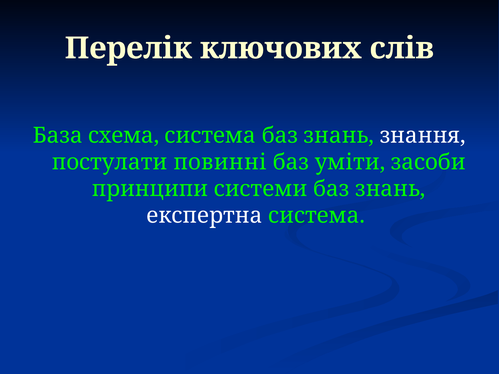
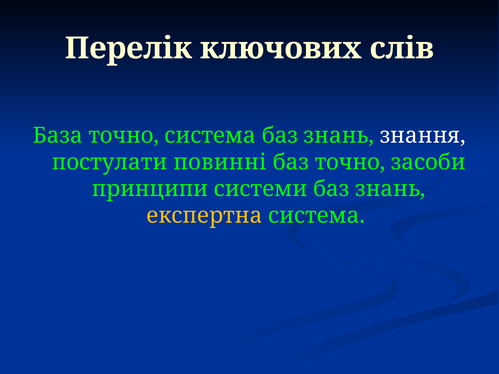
База схема: схема -> точно (124, 136)
баз уміти: уміти -> точно (350, 162)
експертна colour: white -> yellow (204, 216)
